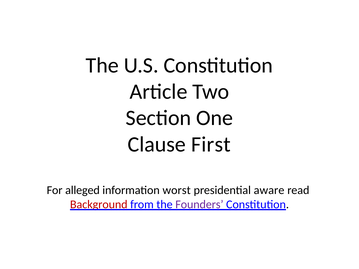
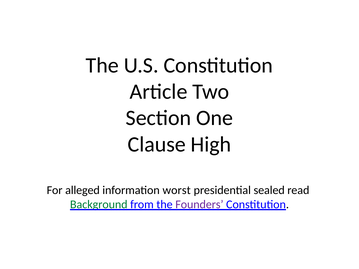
First: First -> High (211, 144)
aware: aware -> sealed (269, 190)
Background colour: red -> green (99, 205)
